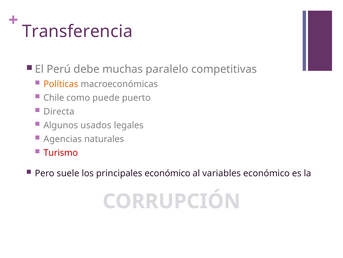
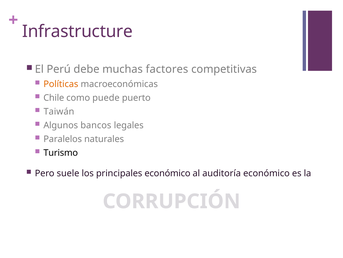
Transferencia: Transferencia -> Infrastructure (77, 31)
paralelo: paralelo -> factores (167, 69)
Directa: Directa -> Taiwán (59, 111)
usados: usados -> bancos (96, 125)
Agencias: Agencias -> Paralelos (63, 139)
Turismo colour: red -> black (61, 152)
variables: variables -> auditoría (222, 173)
